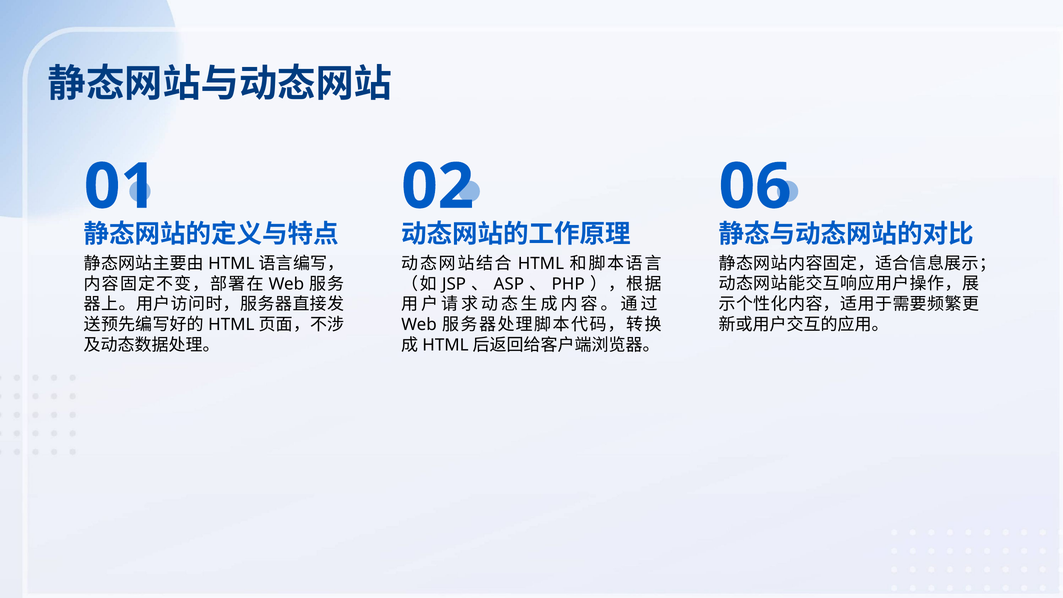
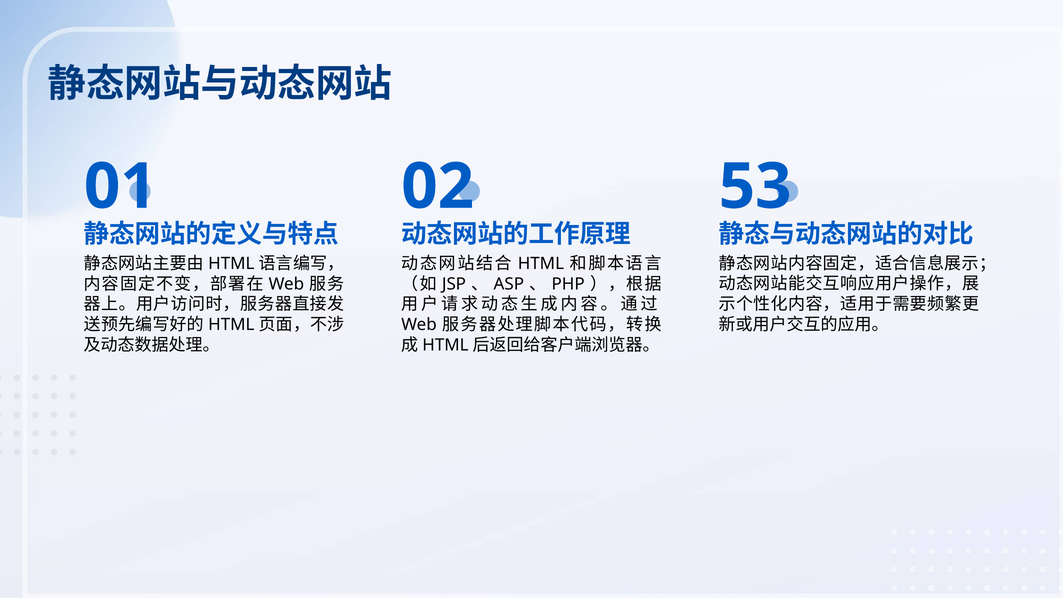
06: 06 -> 53 (755, 187)
